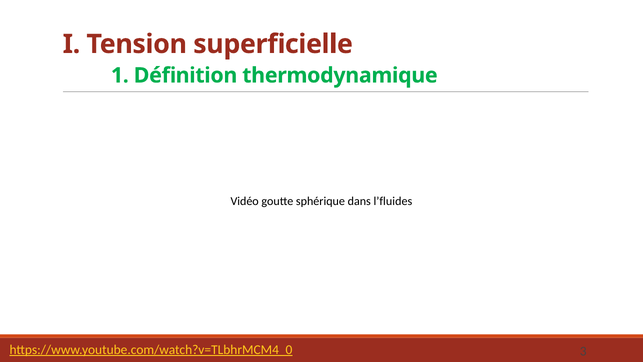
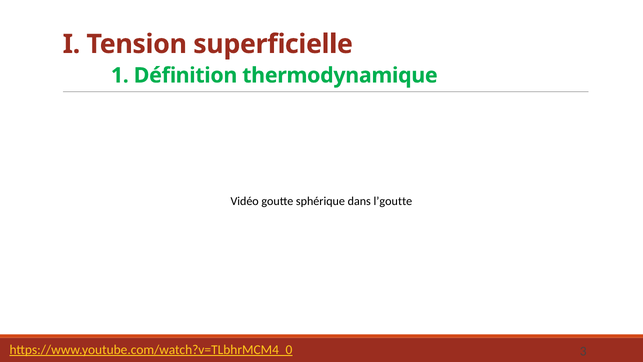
l’fluides: l’fluides -> l’goutte (393, 201)
